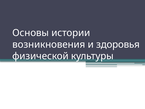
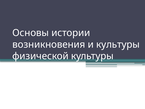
и здоровья: здоровья -> культуры (118, 44)
